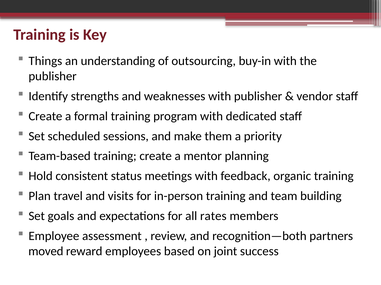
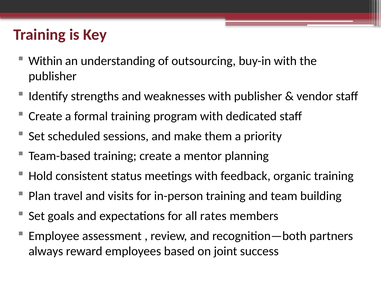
Things: Things -> Within (45, 61)
moved: moved -> always (46, 252)
